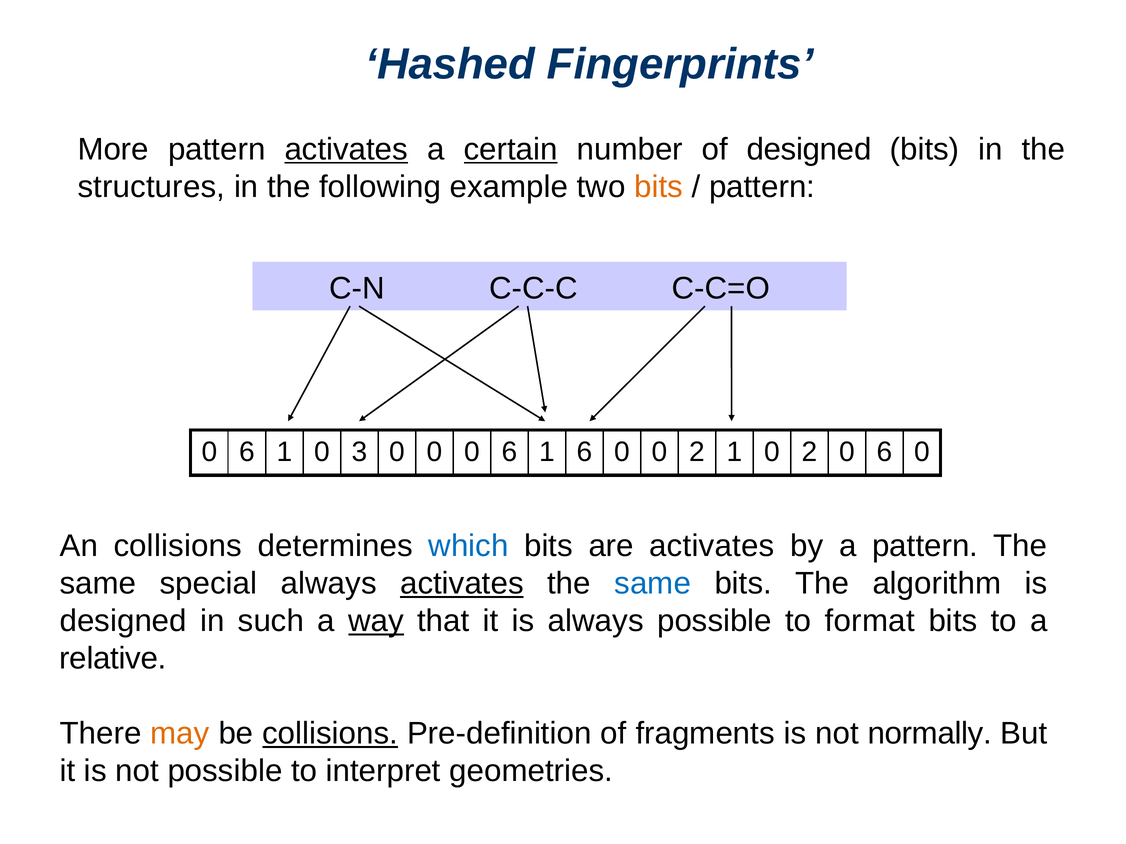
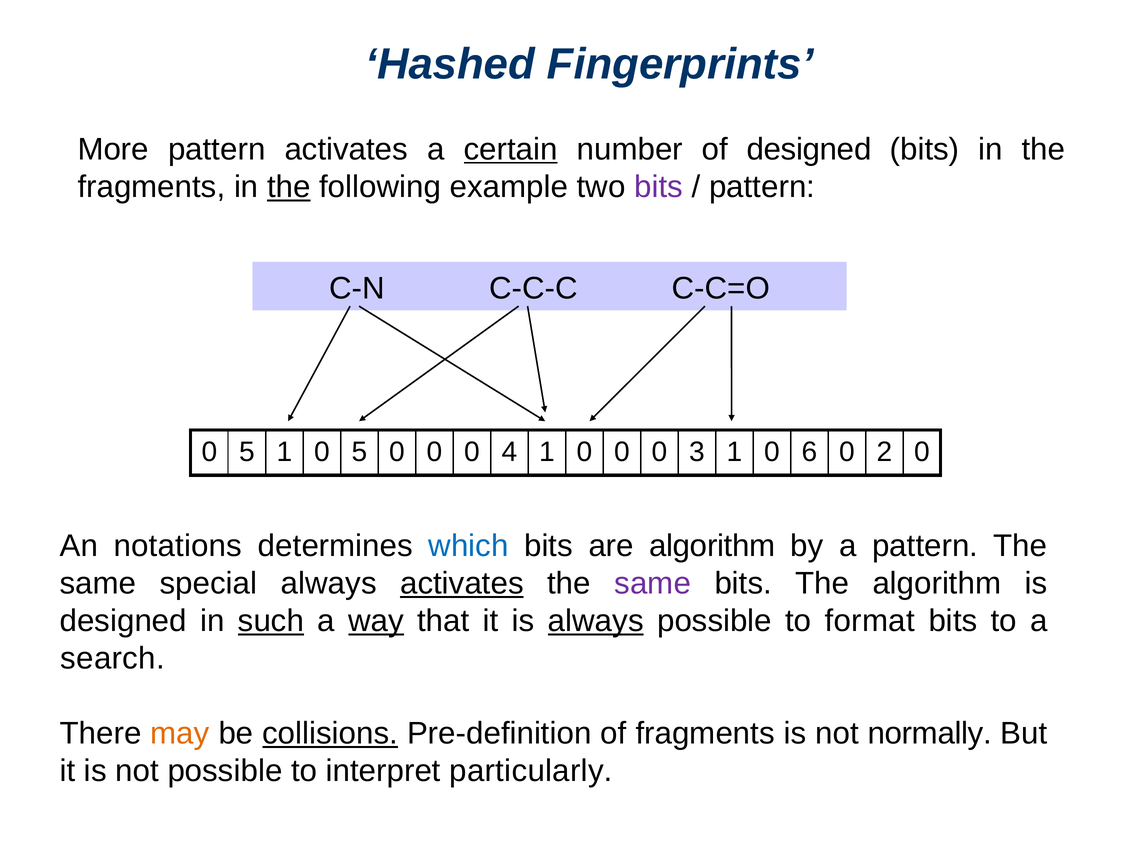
activates underline: present -> none (346, 149)
structures: structures -> fragments (151, 187)
the underline: none -> present (289, 187)
bits colour: orange -> purple (659, 187)
6: 6 -> 5 (247, 452)
1 0 3: 3 -> 5 (360, 452)
0 0 6: 6 -> 4 (510, 452)
6: 6 -> 0 (585, 452)
0 0 2: 2 -> 3 (697, 452)
1 0 2: 2 -> 6 (810, 452)
6: 6 -> 2 (885, 452)
An collisions: collisions -> notations (178, 546)
are activates: activates -> algorithm (712, 546)
same colour: blue -> purple (653, 584)
such underline: none -> present (271, 621)
always underline: none -> present (596, 621)
relative: relative -> search (113, 659)
geometries: geometries -> particularly (531, 772)
